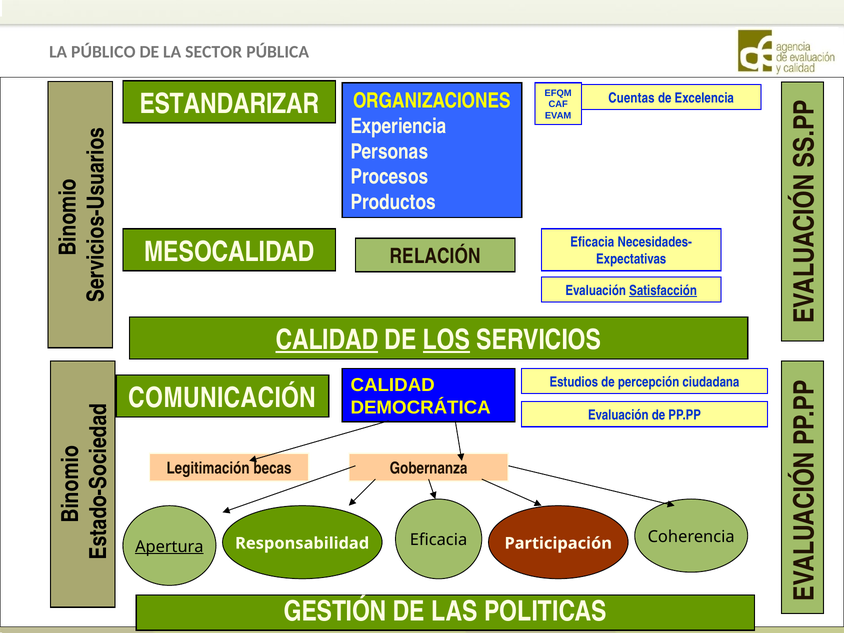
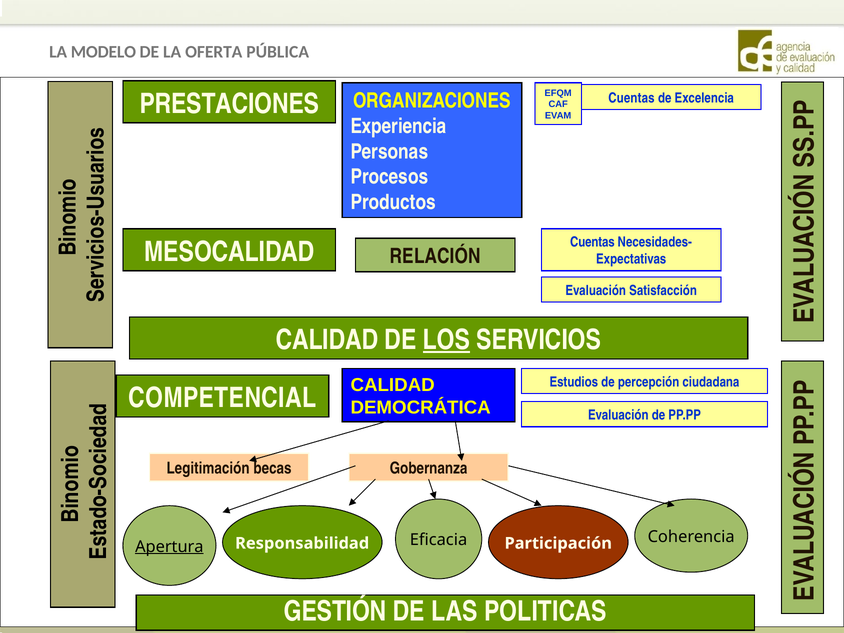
PÚBLICO: PÚBLICO -> MODELO (103, 52)
SECTOR: SECTOR -> OFERTA (214, 52)
ESTANDARIZAR: ESTANDARIZAR -> PRESTACIONES (229, 104)
Eficacia: Eficacia -> Cuentas (592, 242)
Satisfacción underline: present -> none (663, 291)
CALIDAD underline: present -> none (327, 340)
COMUNICACIÓN: COMUNICACIÓN -> COMPETENCIAL (222, 398)
